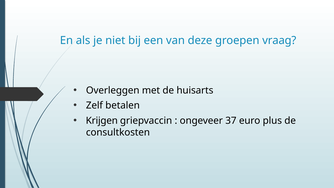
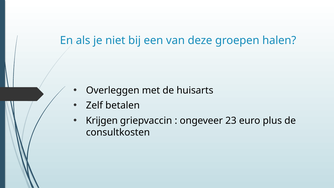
vraag: vraag -> halen (279, 40)
37: 37 -> 23 (231, 121)
